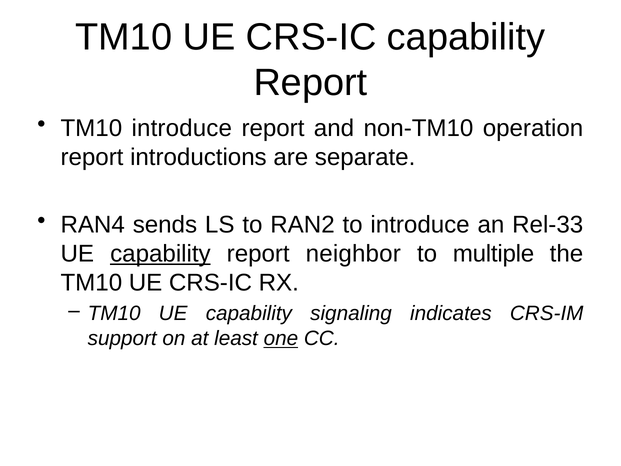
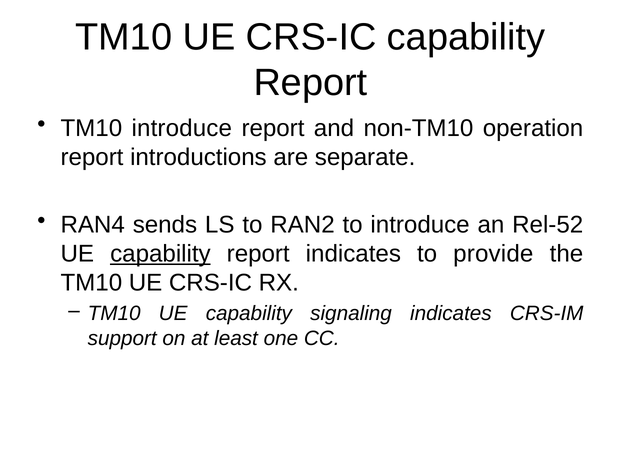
Rel-33: Rel-33 -> Rel-52 (548, 225)
report neighbor: neighbor -> indicates (353, 254)
multiple: multiple -> provide (493, 254)
one underline: present -> none (281, 338)
